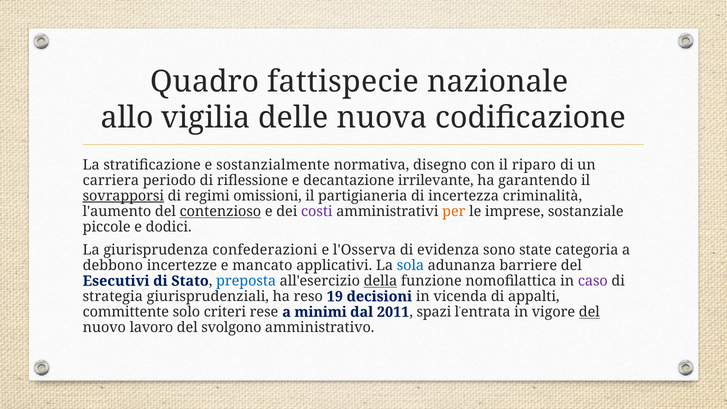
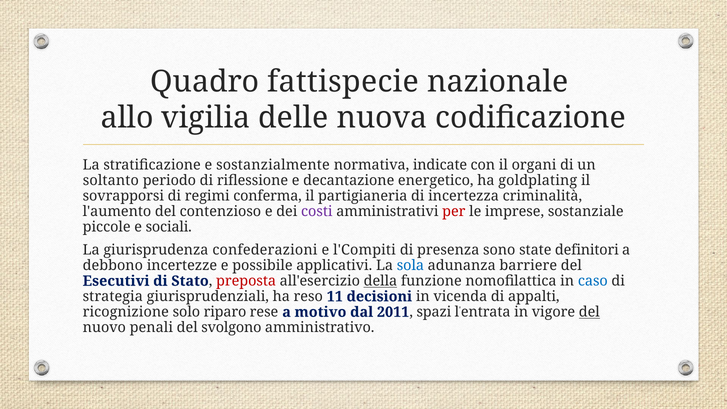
disegno: disegno -> indicate (440, 165)
riparo: riparo -> organi (534, 165)
carriera: carriera -> soltanto (111, 180)
irrilevante: irrilevante -> energetico (436, 180)
garantendo: garantendo -> goldplating (538, 180)
sovrapporsi underline: present -> none (123, 196)
omissioni: omissioni -> conferma (268, 196)
contenzioso underline: present -> none (220, 211)
per colour: orange -> red (454, 211)
dodici: dodici -> sociali (169, 227)
l'Osserva: l'Osserva -> l'Compiti (365, 250)
evidenza: evidenza -> presenza (448, 250)
categoria: categoria -> definitori (587, 250)
mancato: mancato -> possibile (262, 265)
preposta colour: blue -> red (246, 281)
caso colour: purple -> blue (593, 281)
19: 19 -> 11 (335, 297)
committente: committente -> ricognizione (126, 312)
criteri: criteri -> riparo (225, 312)
minimi: minimi -> motivo (320, 312)
lavoro: lavoro -> penali (151, 328)
